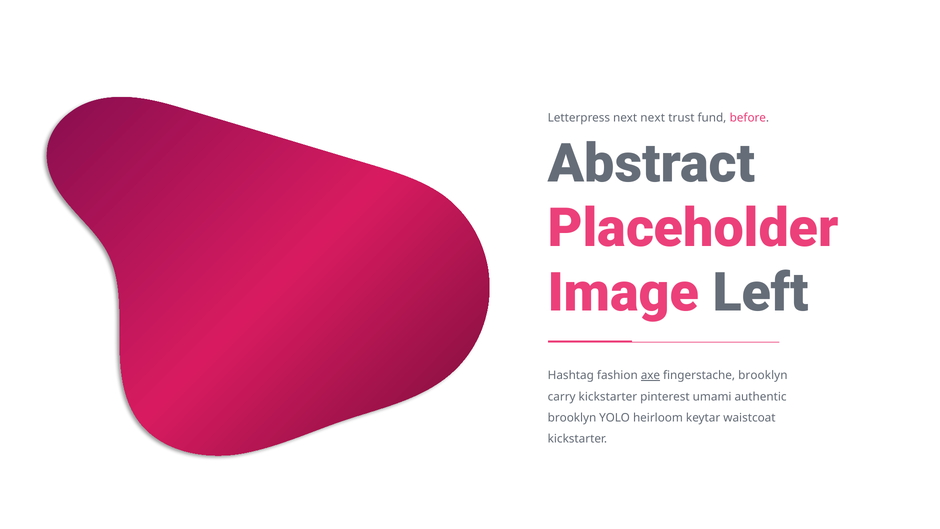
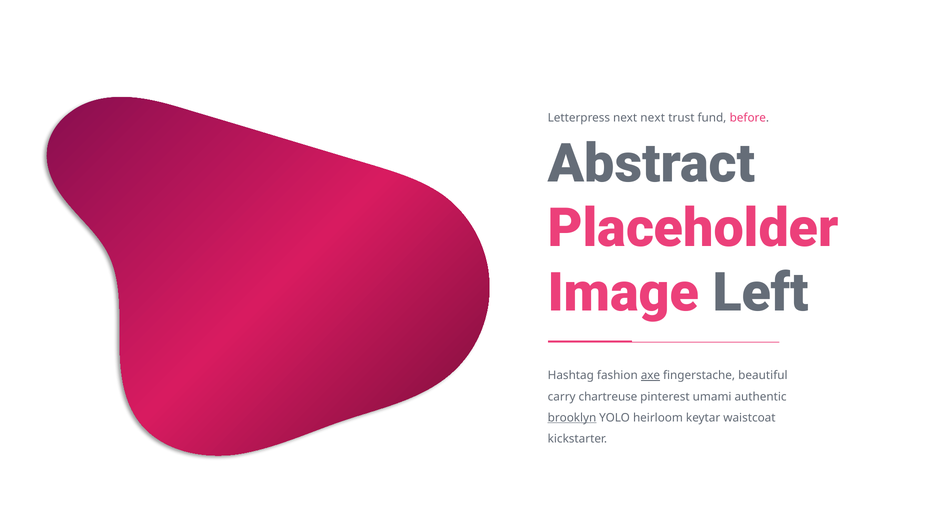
fingerstache brooklyn: brooklyn -> beautiful (763, 375)
carry kickstarter: kickstarter -> chartreuse (608, 396)
brooklyn underline: none -> present (572, 418)
